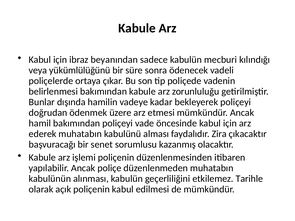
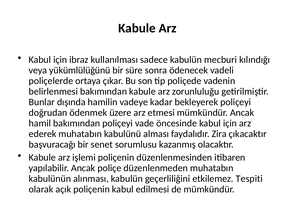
beyanından: beyanından -> kullanılması (114, 60)
Tarihle: Tarihle -> Tespiti (249, 179)
